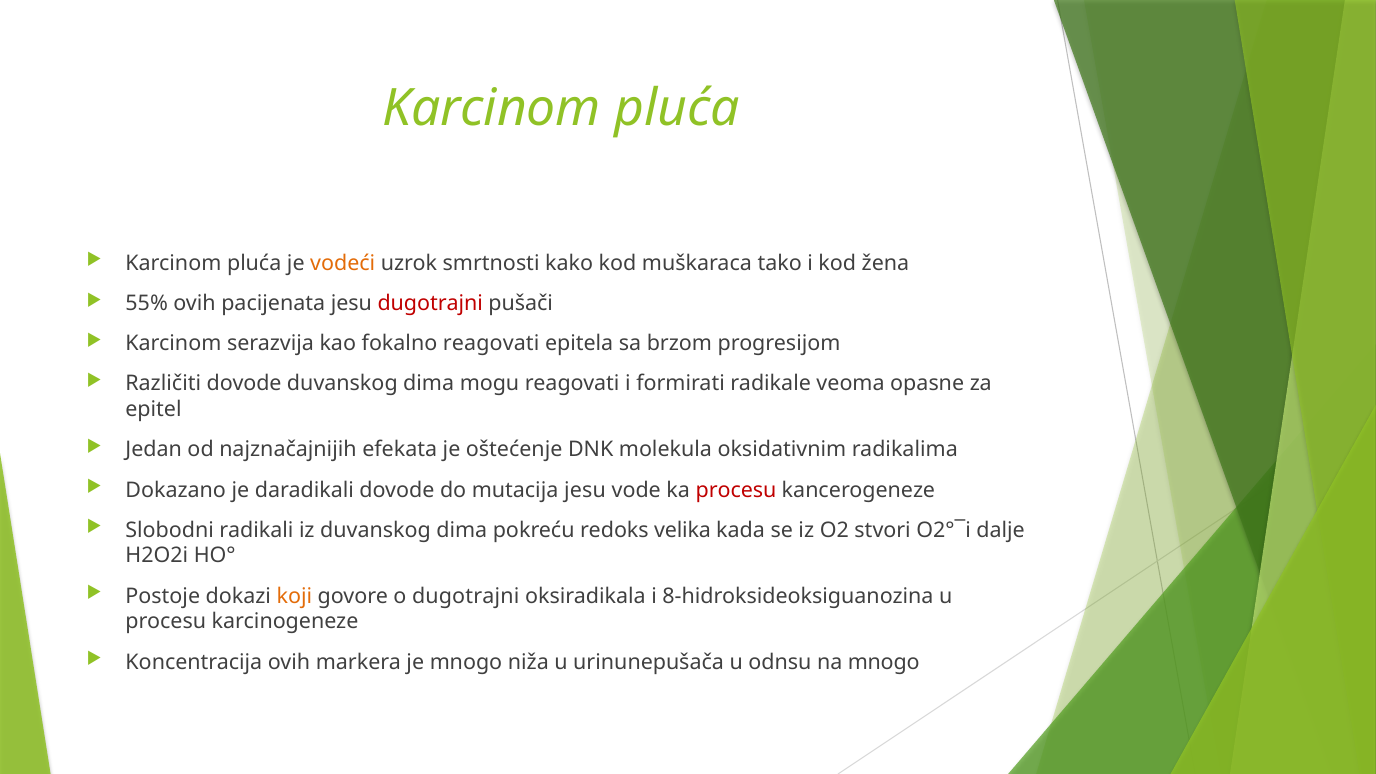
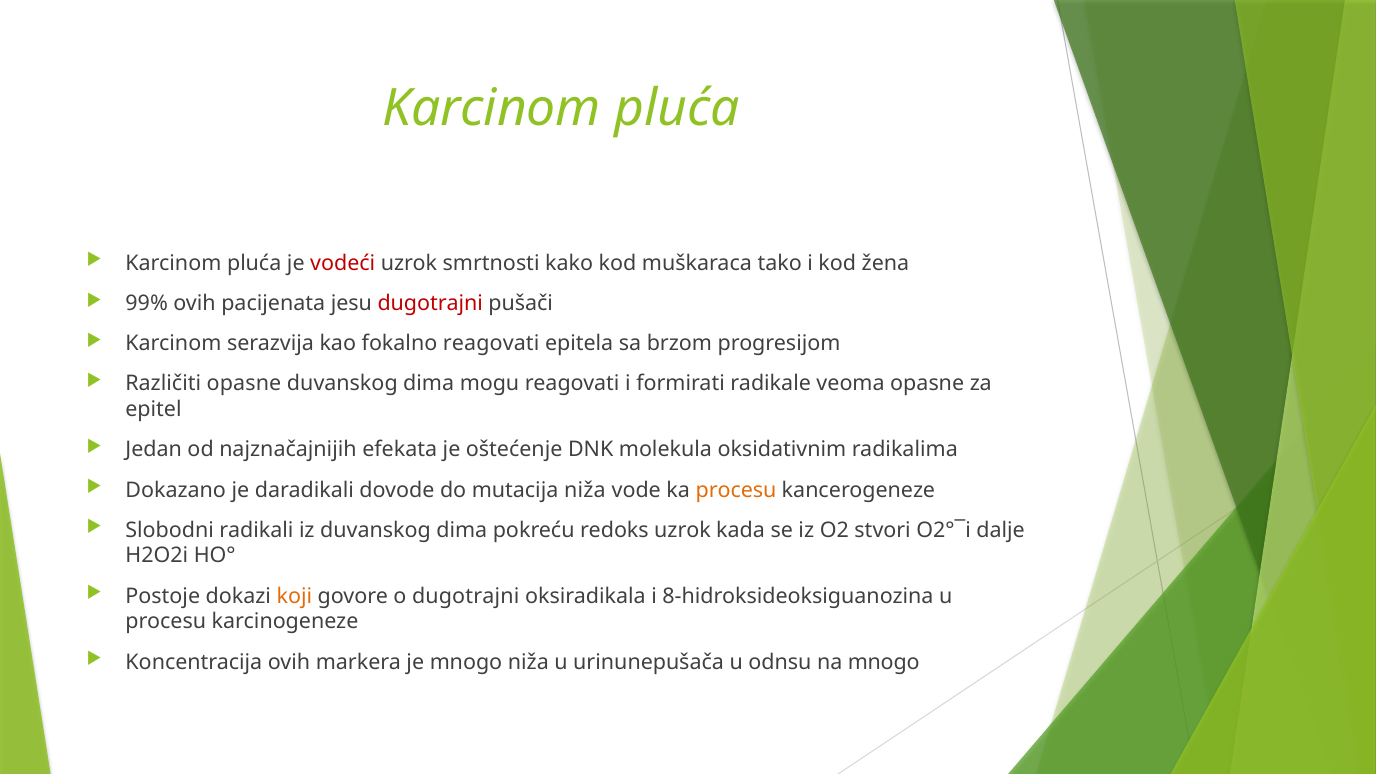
vodeći colour: orange -> red (343, 263)
55%: 55% -> 99% (147, 304)
Različiti dovode: dovode -> opasne (244, 384)
mutacija jesu: jesu -> niža (585, 490)
procesu colour: red -> orange (736, 490)
redoks velika: velika -> uzrok (682, 530)
